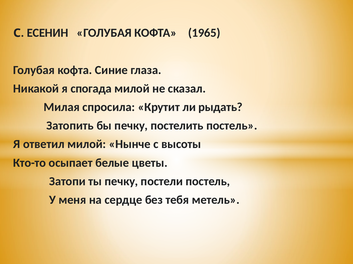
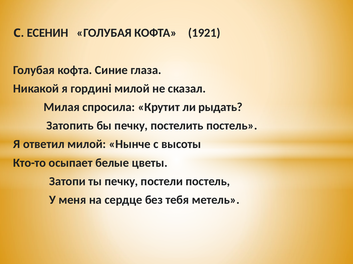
1965: 1965 -> 1921 (204, 33)
спогада: спогада -> гордині (91, 89)
